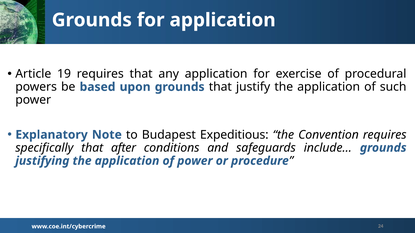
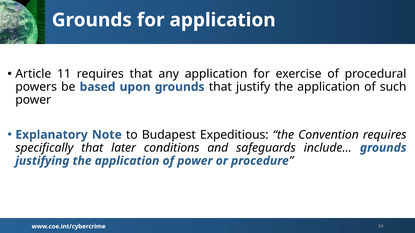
19: 19 -> 11 (64, 74)
after: after -> later (124, 148)
